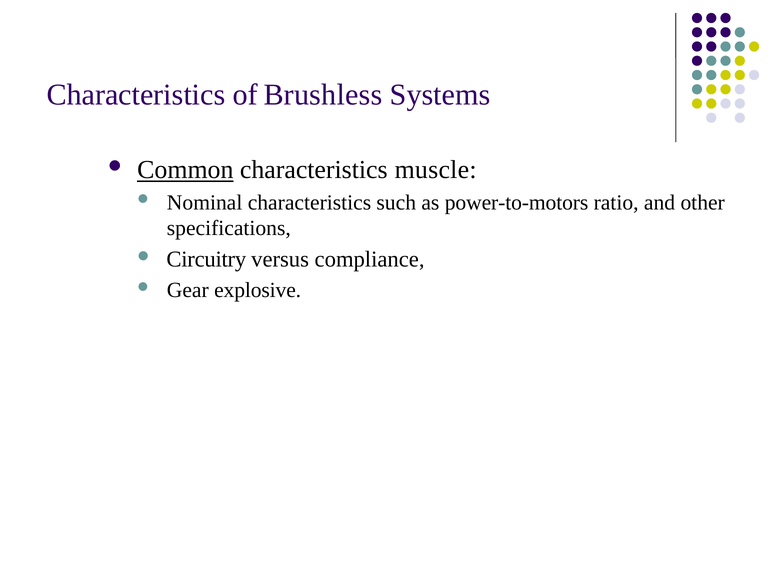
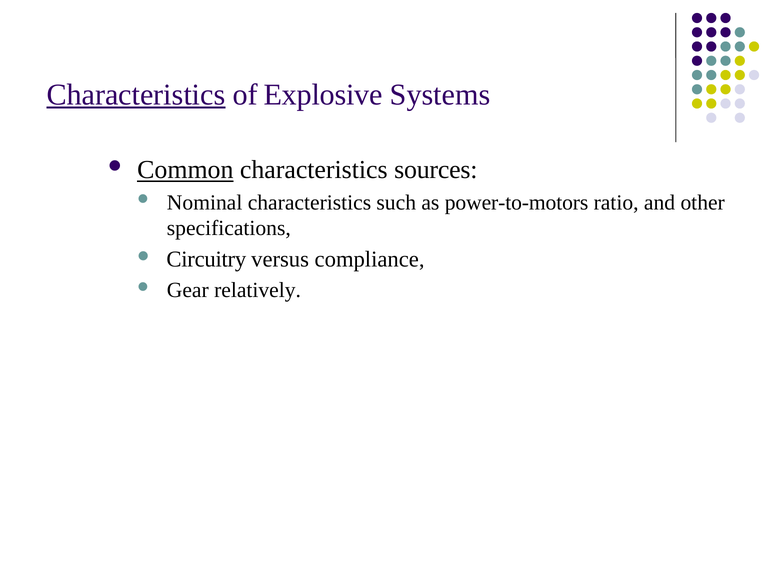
Characteristics underline: none -> present (136, 95)
Brushless: Brushless -> Explosive (323, 95)
muscle: muscle -> sources (436, 170)
explosive: explosive -> relatively (258, 290)
